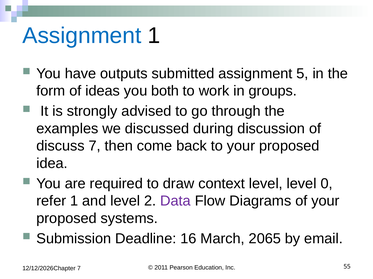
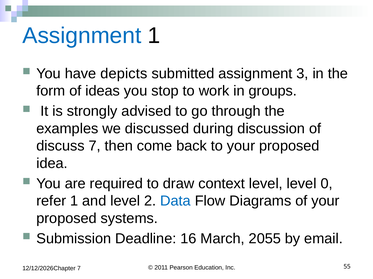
outputs: outputs -> depicts (124, 74)
5: 5 -> 3 (302, 74)
both: both -> stop (165, 91)
Data colour: purple -> blue (175, 201)
2065: 2065 -> 2055 (265, 239)
